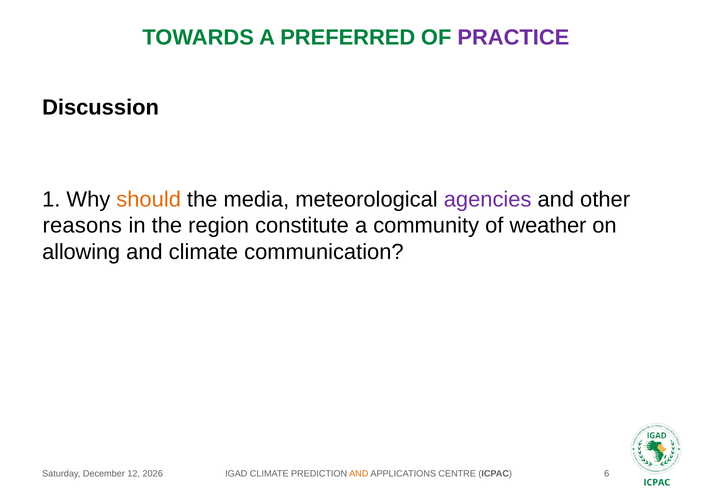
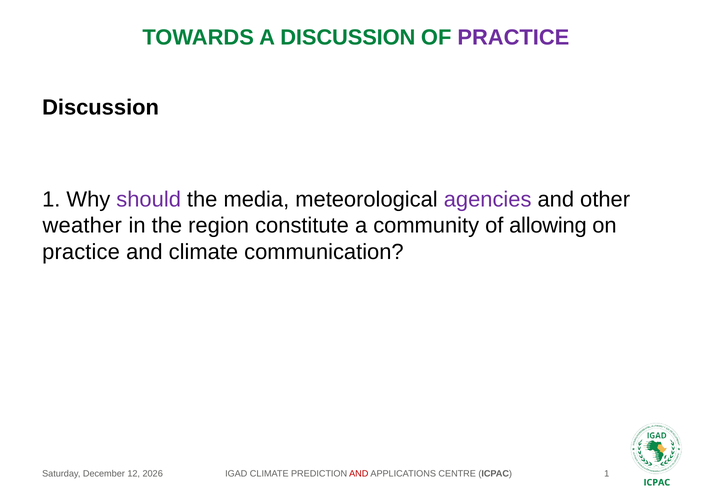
A PREFERRED: PREFERRED -> DISCUSSION (348, 38)
should colour: orange -> purple (149, 199)
reasons: reasons -> weather (82, 226)
weather: weather -> allowing (548, 226)
allowing: allowing -> practice (81, 252)
AND colour: orange -> red (359, 473)
6: 6 -> 1 (607, 473)
